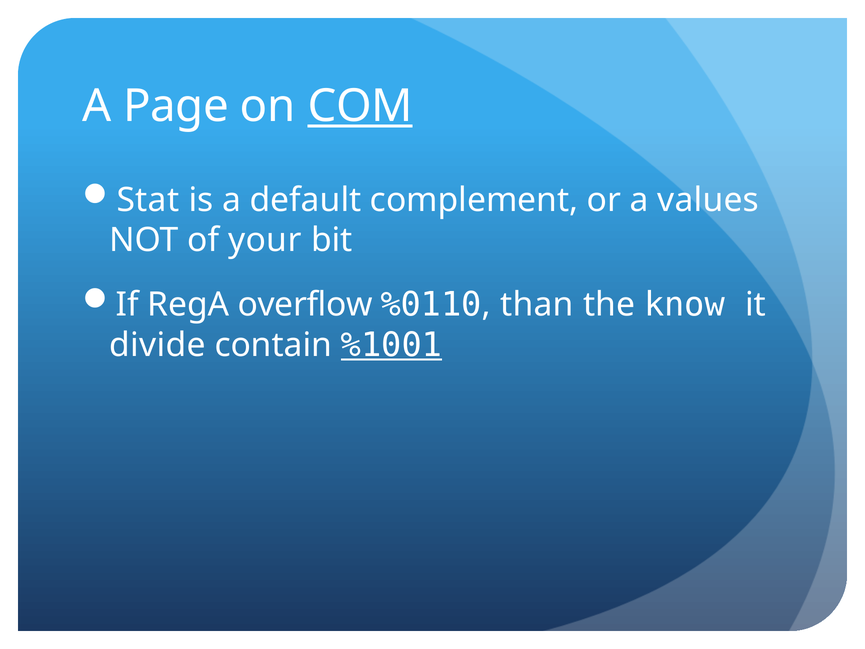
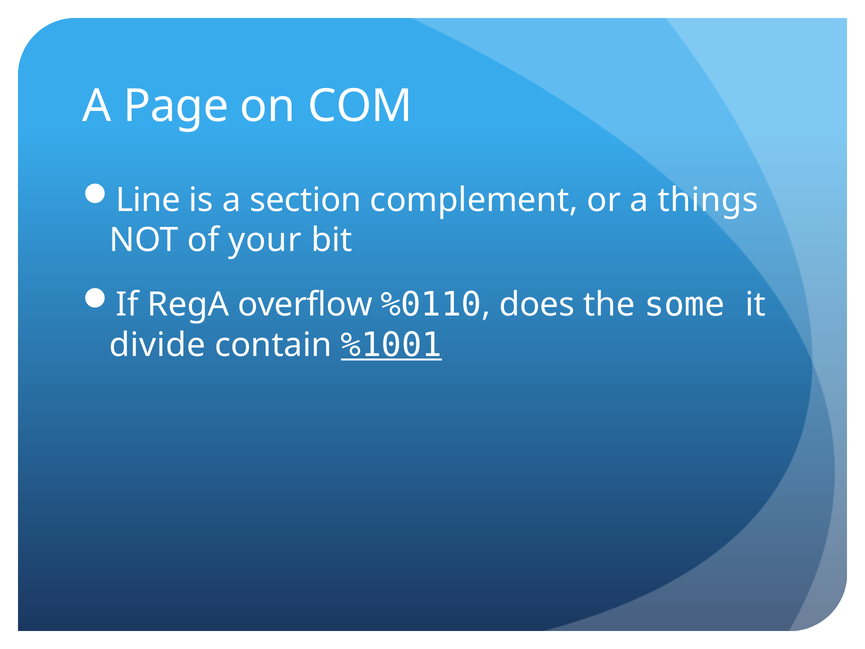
COM underline: present -> none (360, 106)
Stat: Stat -> Line (148, 200)
default: default -> section (306, 200)
values: values -> things (708, 200)
than: than -> does (537, 305)
know: know -> some (684, 305)
